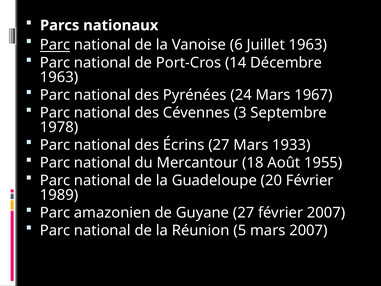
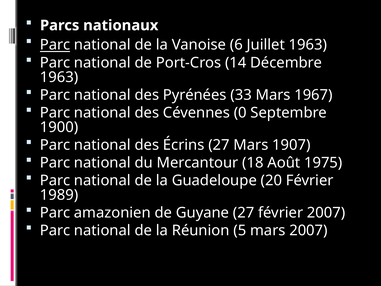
24: 24 -> 33 (241, 95)
3: 3 -> 0 (240, 113)
1978: 1978 -> 1900 (59, 127)
1933: 1933 -> 1907 (291, 145)
1955: 1955 -> 1975 (323, 163)
